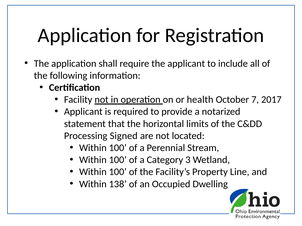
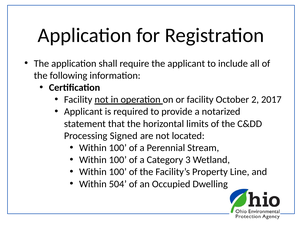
or health: health -> facility (200, 100)
7: 7 -> 2 (255, 100)
138: 138 -> 504 (118, 184)
